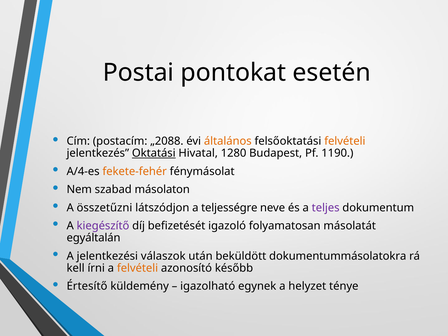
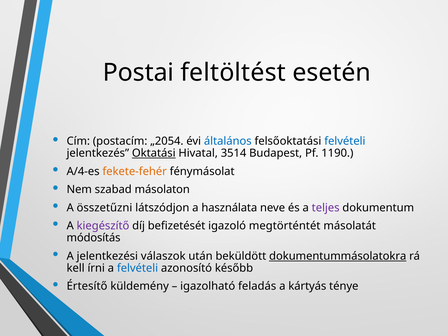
pontokat: pontokat -> feltöltést (233, 73)
„2088: „2088 -> „2054 (167, 141)
általános colour: orange -> blue (228, 141)
felvételi colour: orange -> blue (345, 141)
1280: 1280 -> 3514 (234, 153)
teljességre: teljességre -> használata (229, 208)
folyamatosan: folyamatosan -> megtörténtét (285, 226)
egyáltalán: egyáltalán -> módosítás (94, 238)
dokumentummásolatokra underline: none -> present (338, 256)
felvételi colour: orange -> blue (137, 268)
egynek: egynek -> feladás (257, 286)
helyzet: helyzet -> kártyás (307, 286)
